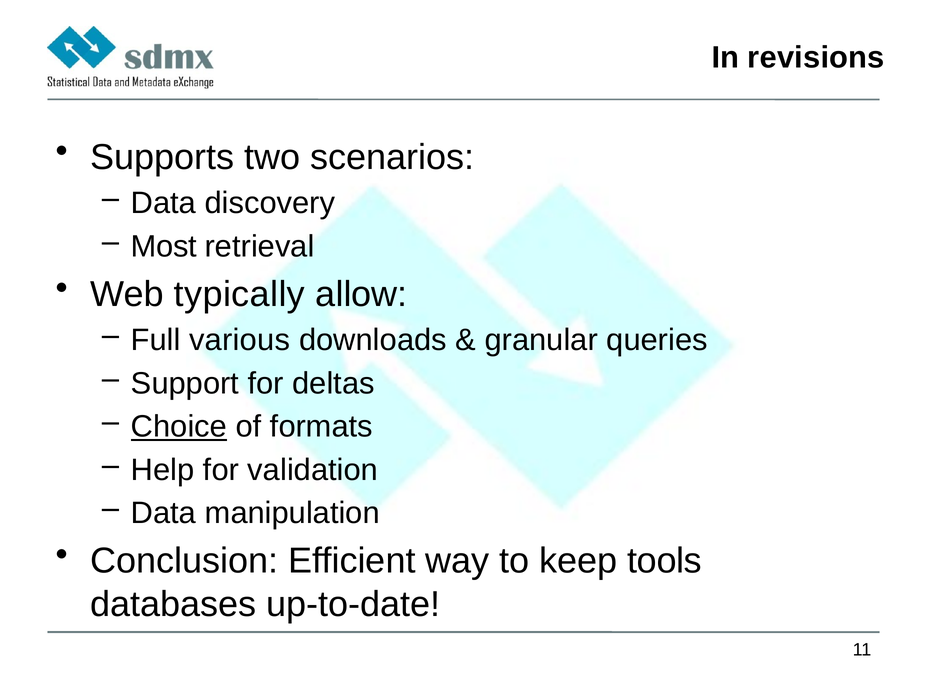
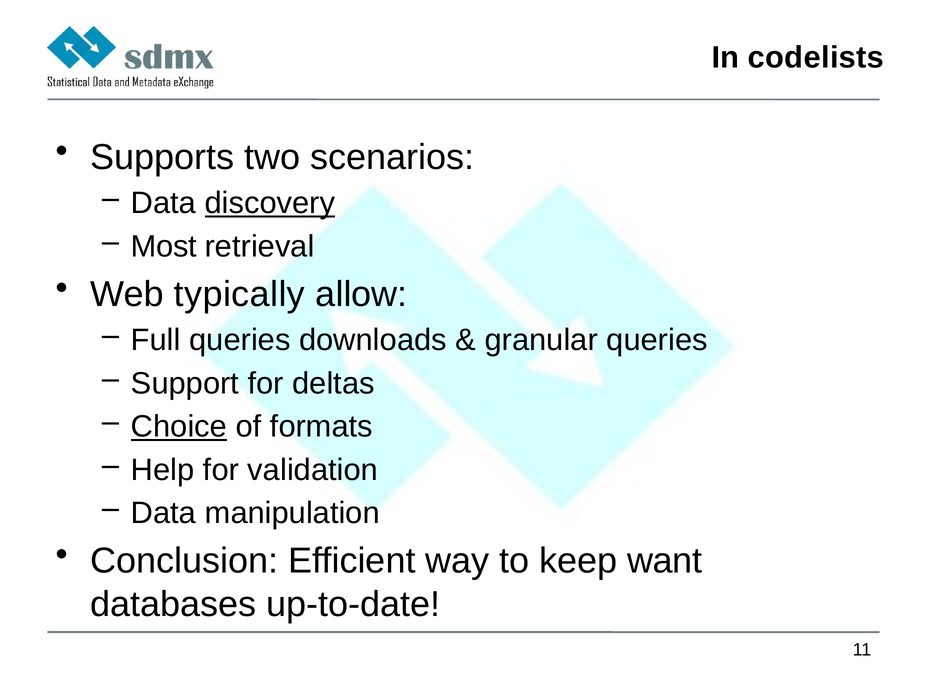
revisions: revisions -> codelists (816, 58)
discovery underline: none -> present (270, 203)
Full various: various -> queries (240, 340)
tools: tools -> want (665, 561)
